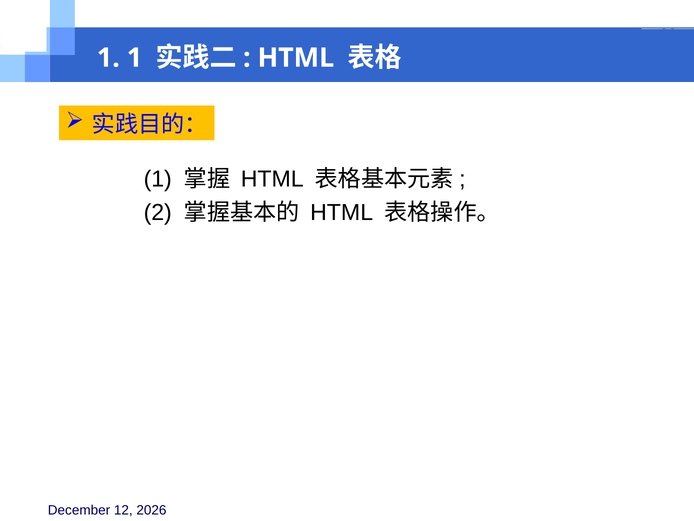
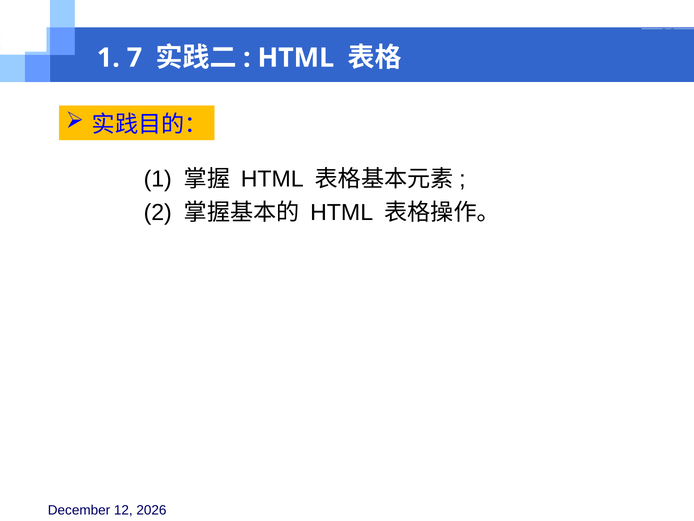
1 1: 1 -> 7 (134, 58)
